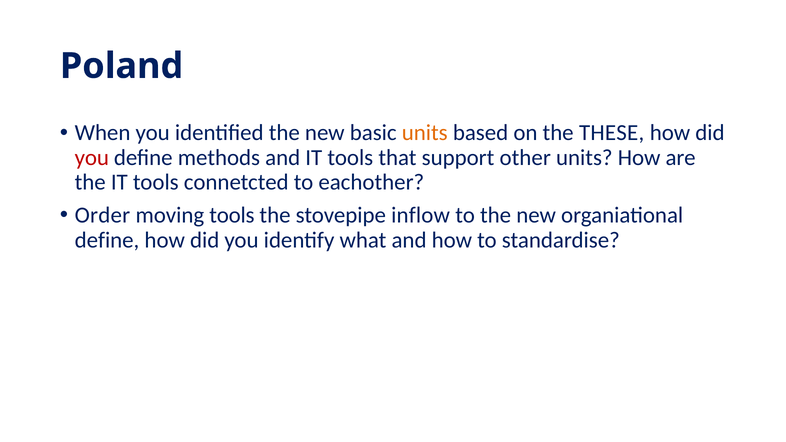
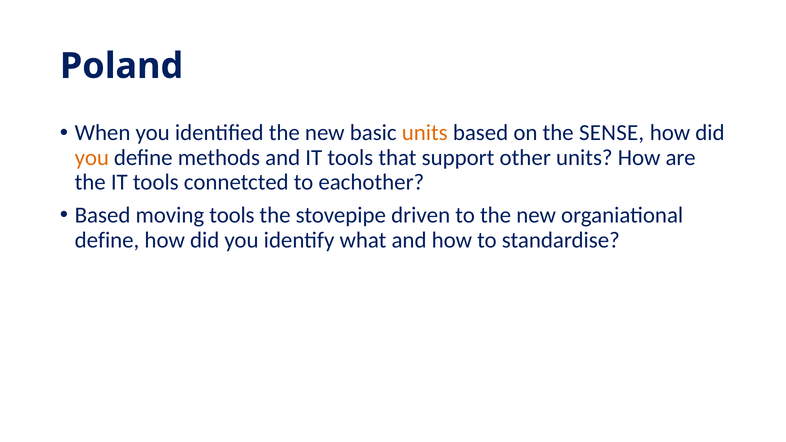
THESE: THESE -> SENSE (612, 133)
you colour: red -> orange (92, 158)
Order: Order -> Based (103, 215)
inflow: inflow -> driven (421, 215)
